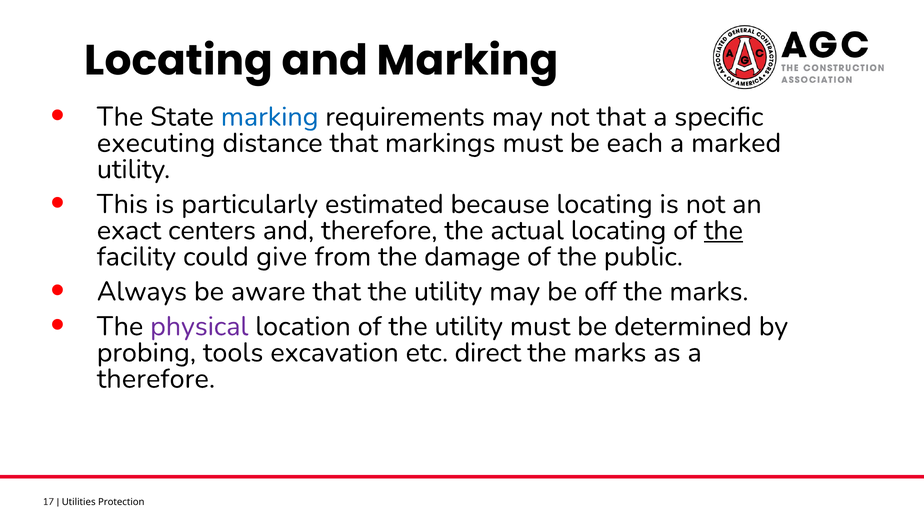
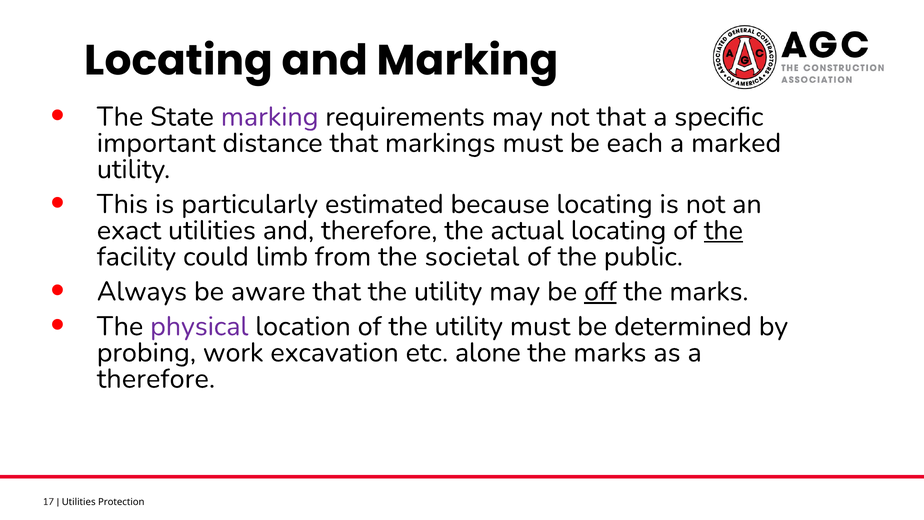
marking colour: blue -> purple (270, 117)
executing: executing -> important (156, 143)
exact centers: centers -> utilities (212, 230)
give: give -> limb (282, 256)
damage: damage -> societal (472, 256)
off underline: none -> present (600, 291)
tools: tools -> work (233, 352)
direct: direct -> alone (488, 352)
